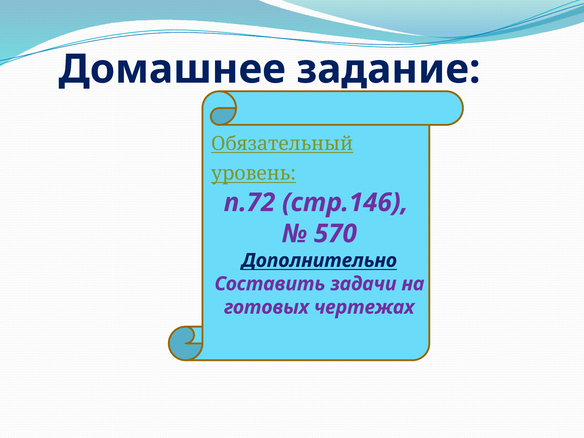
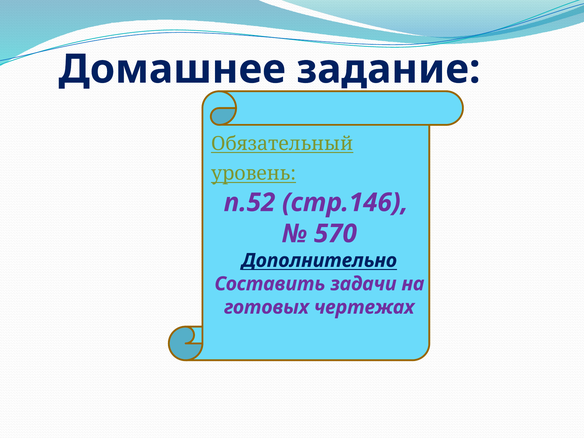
п.72: п.72 -> п.52 (250, 203)
